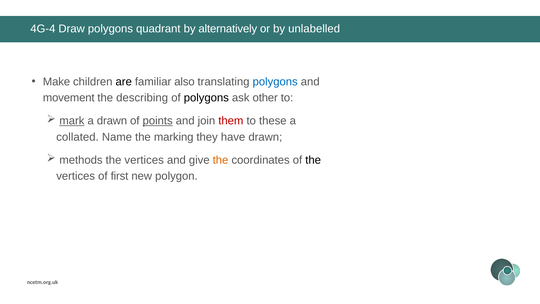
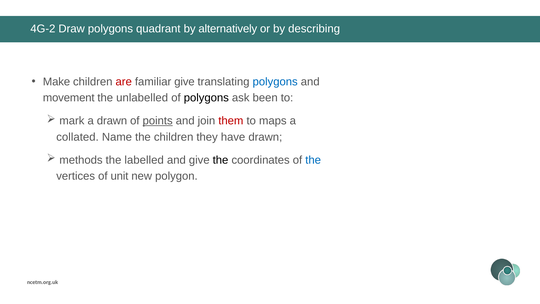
4G-4: 4G-4 -> 4G-2 (43, 29)
unlabelled: unlabelled -> describing (314, 29)
are colour: black -> red (124, 82)
familiar also: also -> give (184, 82)
describing: describing -> unlabelled (142, 98)
other: other -> been (265, 98)
mark underline: present -> none (72, 121)
these: these -> maps (273, 121)
the marking: marking -> children (174, 137)
vertices: vertices -> labelled (144, 160)
the colour: orange -> black (221, 160)
the colour: black -> blue (313, 160)
first: first -> unit (119, 176)
